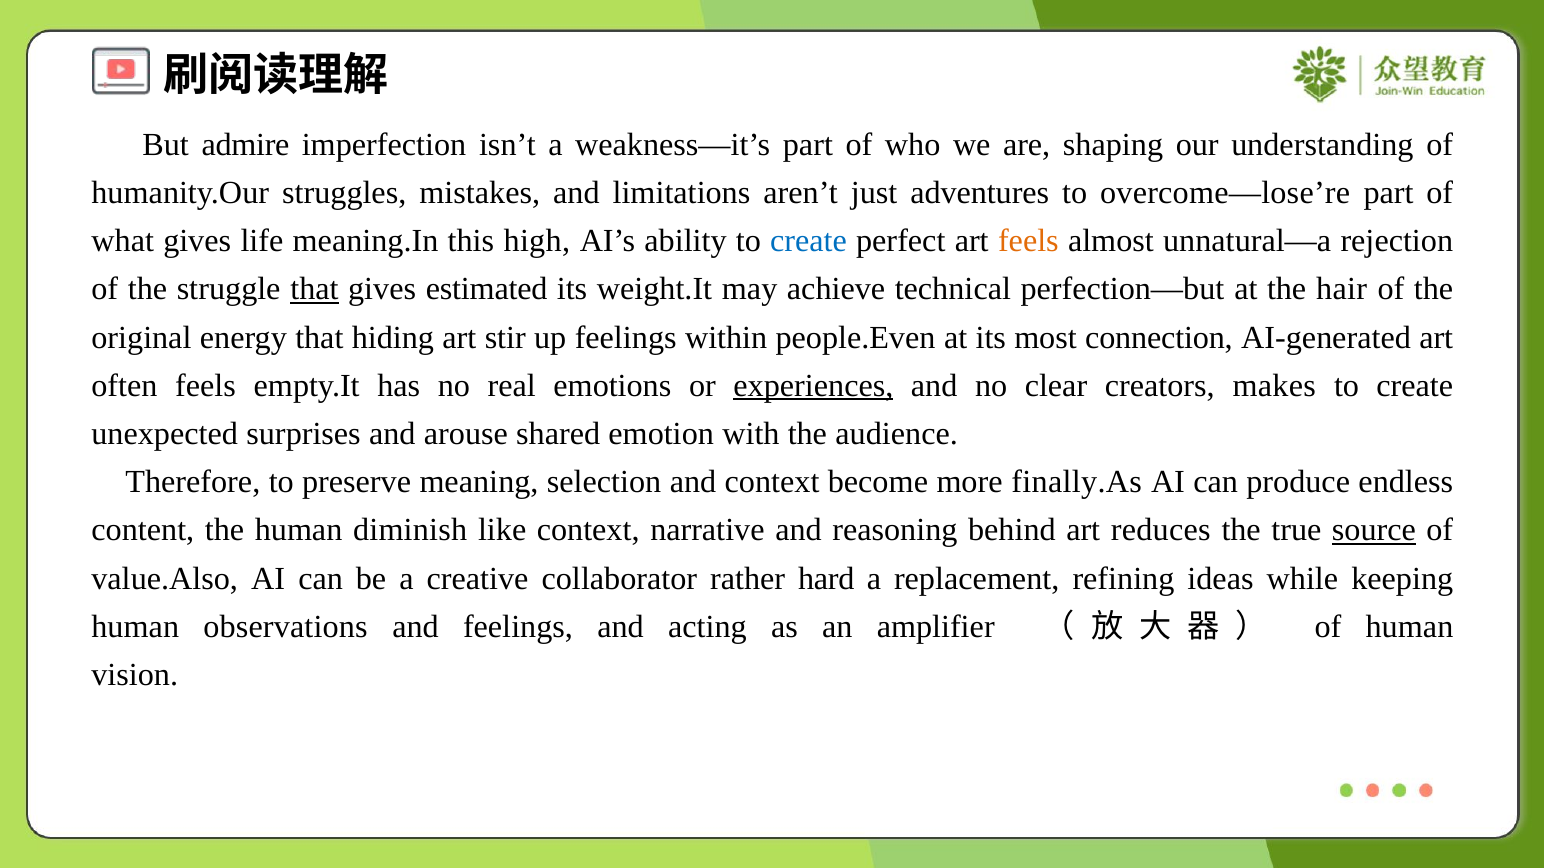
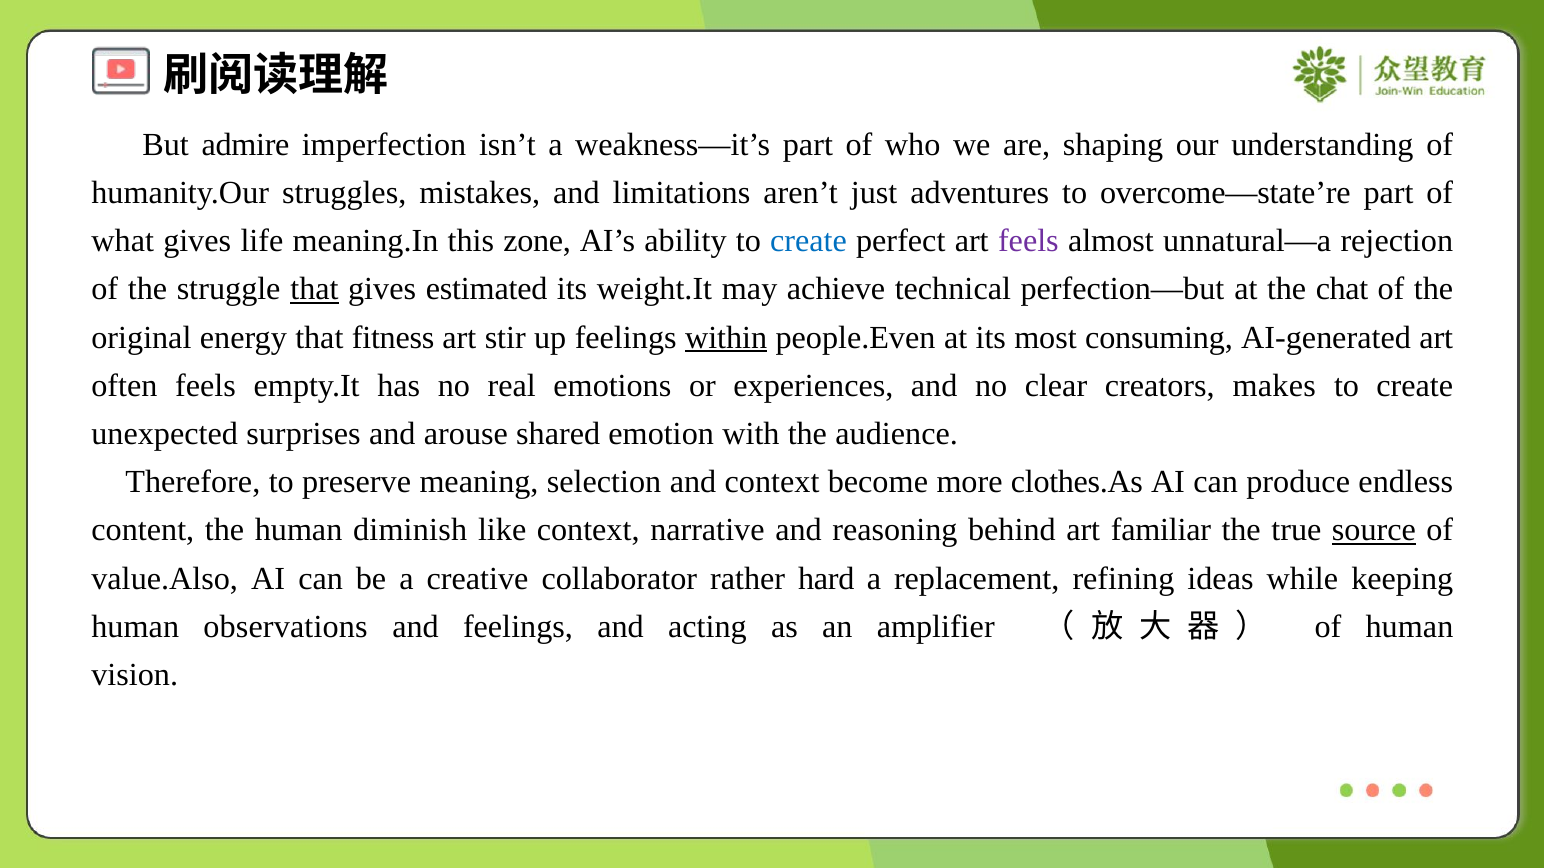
overcome—lose’re: overcome—lose’re -> overcome—state’re (1225, 193)
high: high -> zone (537, 241)
feels colour: orange -> purple (1028, 241)
hair: hair -> chat (1342, 289)
hiding: hiding -> fitness (393, 338)
within underline: none -> present (726, 338)
connection: connection -> consuming (1159, 338)
experiences underline: present -> none (813, 386)
finally.As: finally.As -> clothes.As (1077, 482)
reduces: reduces -> familiar (1161, 531)
